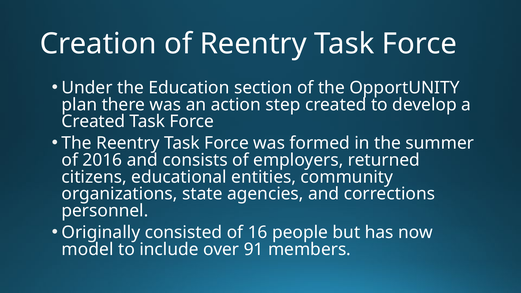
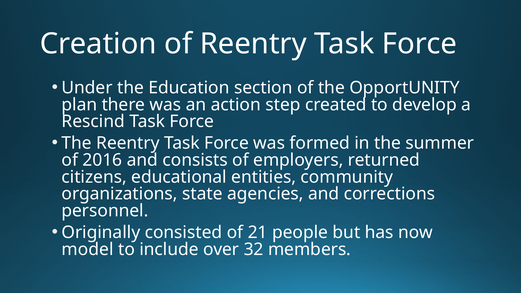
Created: Created -> Rescind (93, 122)
16: 16 -> 21 (258, 233)
91: 91 -> 32 (254, 250)
